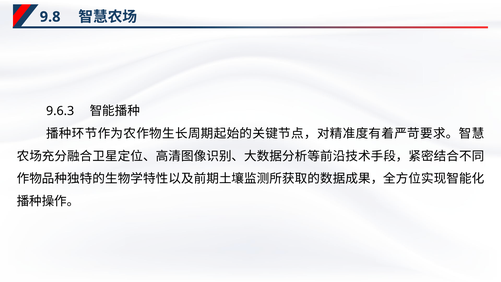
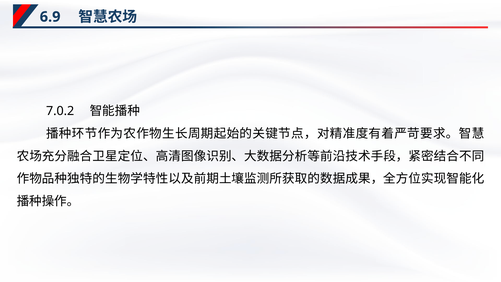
9.8: 9.8 -> 6.9 (50, 17)
9.6.3: 9.6.3 -> 7.0.2 (60, 111)
